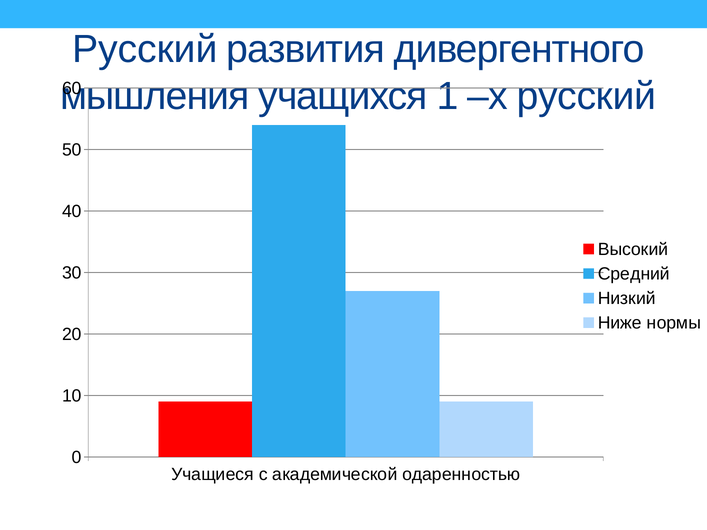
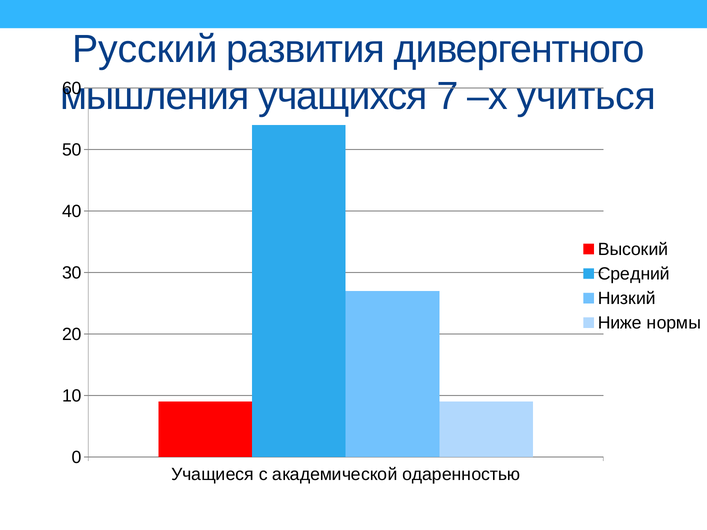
1: 1 -> 7 (447, 96)
х русский: русский -> учиться (586, 96)
